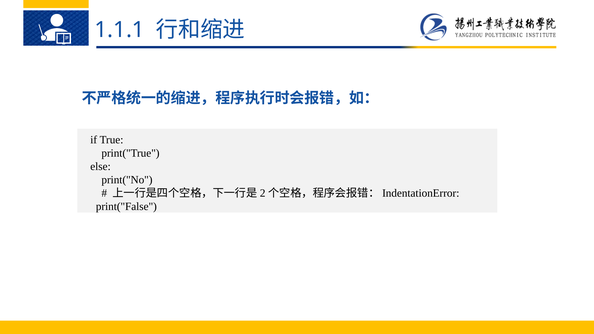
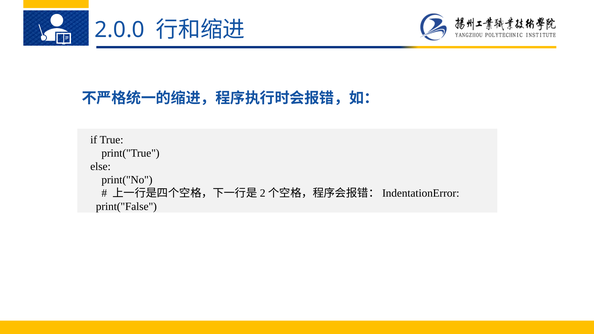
1.1.1: 1.1.1 -> 2.0.0 (120, 30)
